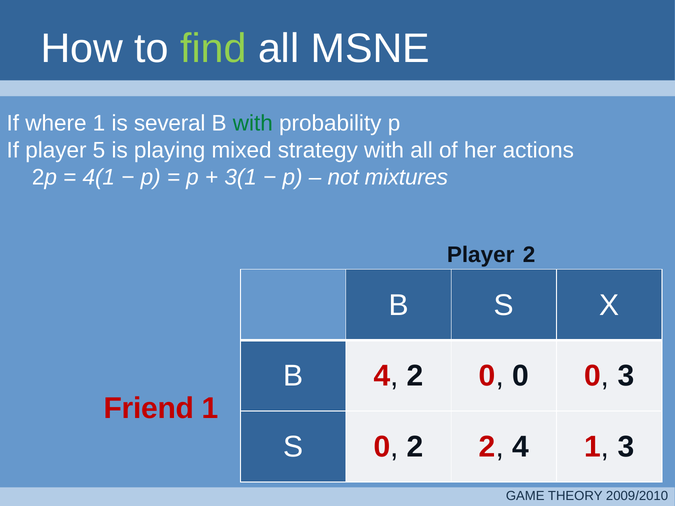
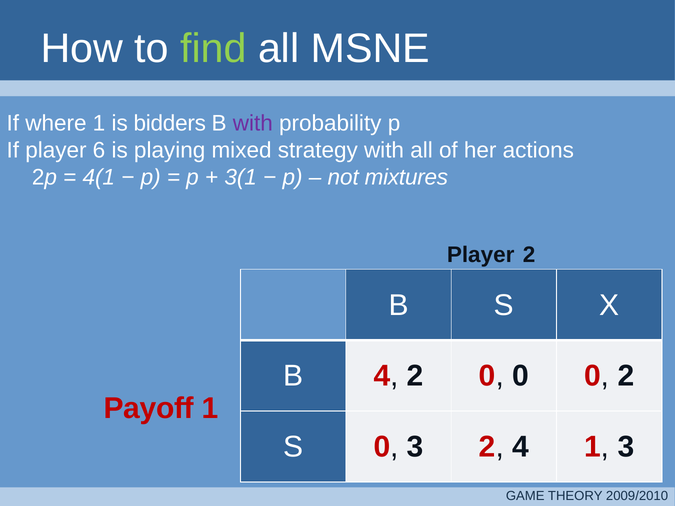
several: several -> bidders (170, 123)
with colour: green -> purple (253, 123)
5: 5 -> 6 (99, 150)
0 3: 3 -> 2 (626, 376)
Friend: Friend -> Payoff (149, 409)
0 2: 2 -> 3 (415, 447)
